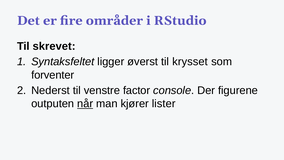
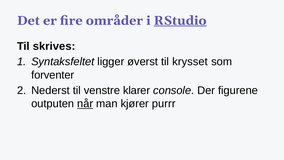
RStudio underline: none -> present (180, 21)
skrevet: skrevet -> skrives (54, 46)
factor: factor -> klarer (137, 90)
lister: lister -> purrr (164, 104)
